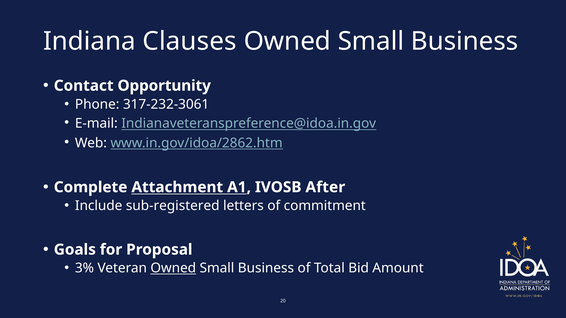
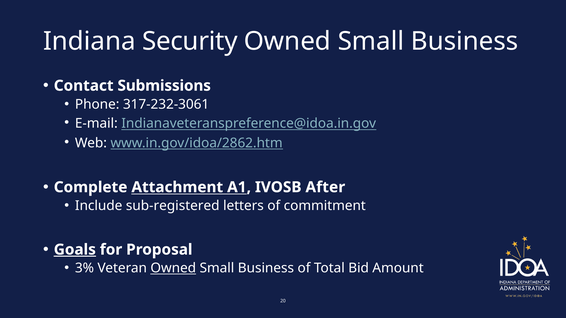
Clauses: Clauses -> Security (190, 41)
Opportunity: Opportunity -> Submissions (164, 86)
Goals underline: none -> present (75, 250)
